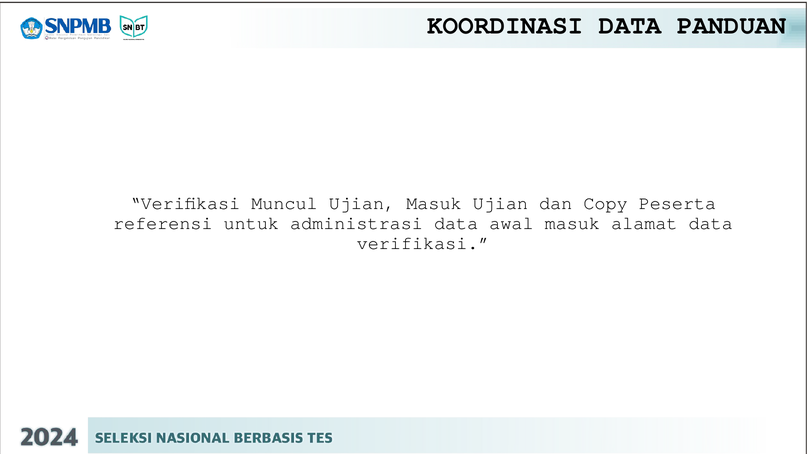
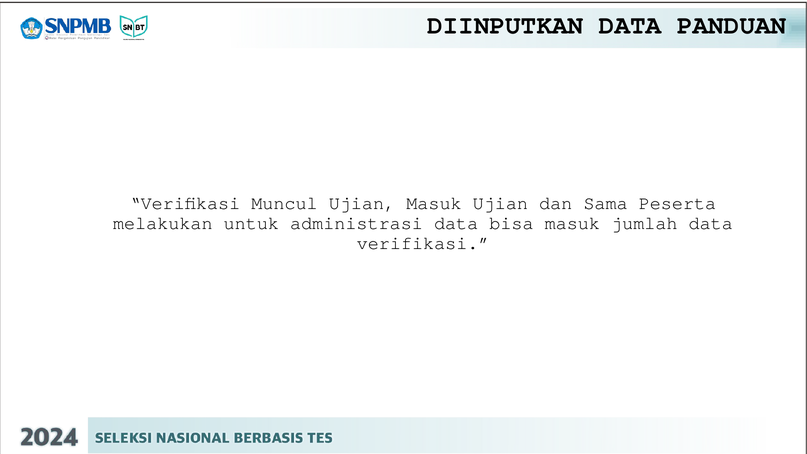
KOORDINASI: KOORDINASI -> DIINPUTKAN (505, 25)
Copy: Copy -> Sama (606, 203)
referensi: referensi -> melakukan (163, 223)
awal: awal -> bisa (511, 223)
alamat: alamat -> jumlah (644, 223)
